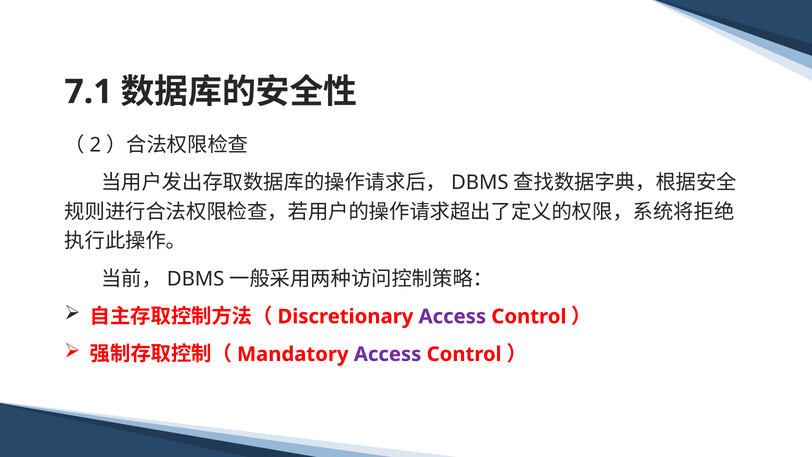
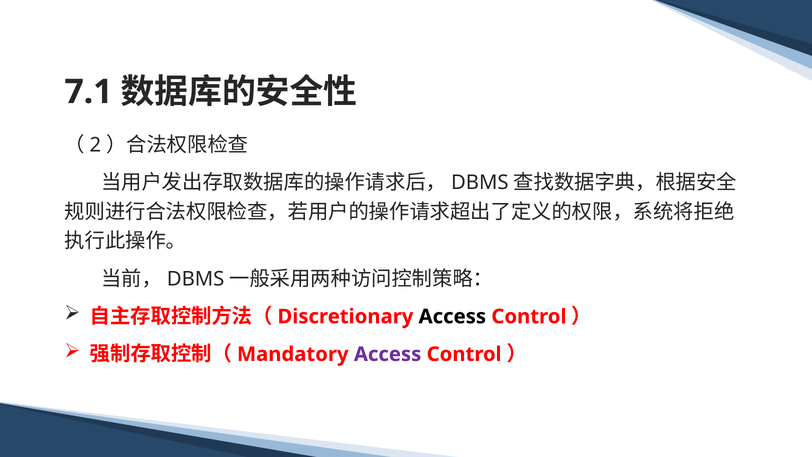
Access colour: purple -> black (452, 316)
